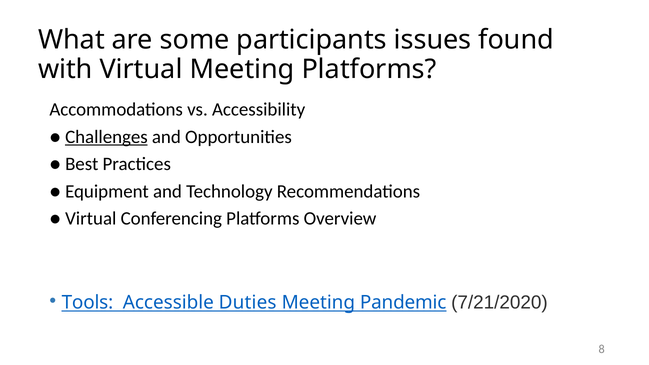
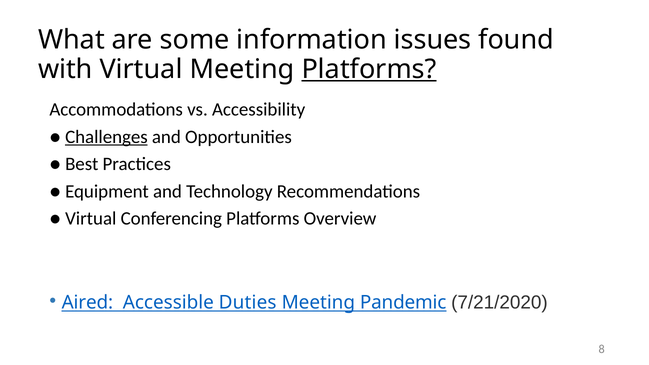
participants: participants -> information (312, 40)
Platforms underline: none -> present (369, 69)
Tools: Tools -> Aired (87, 302)
